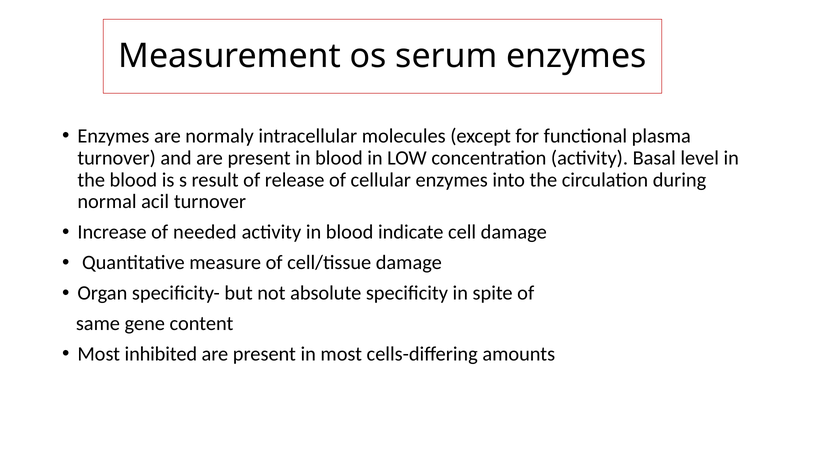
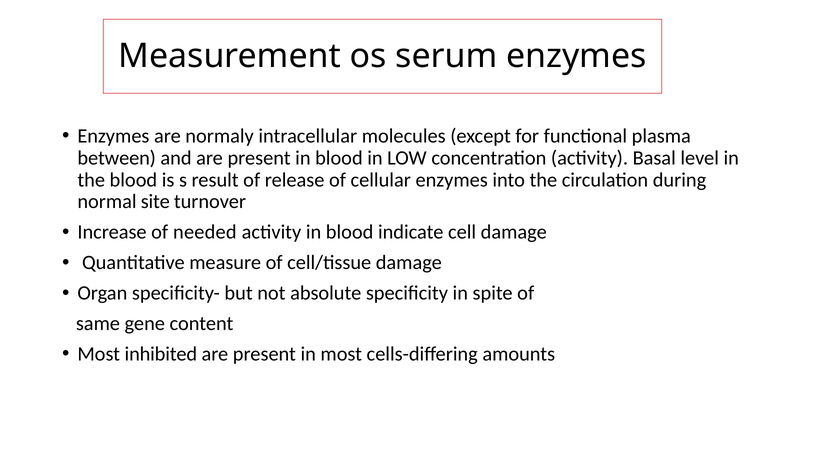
turnover: turnover -> between (117, 158)
acil: acil -> site (155, 202)
